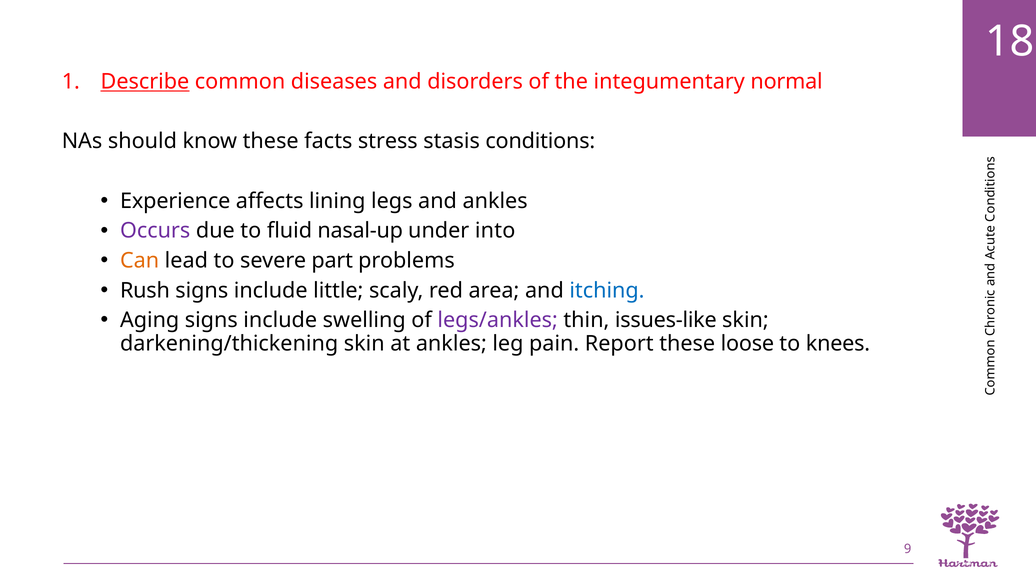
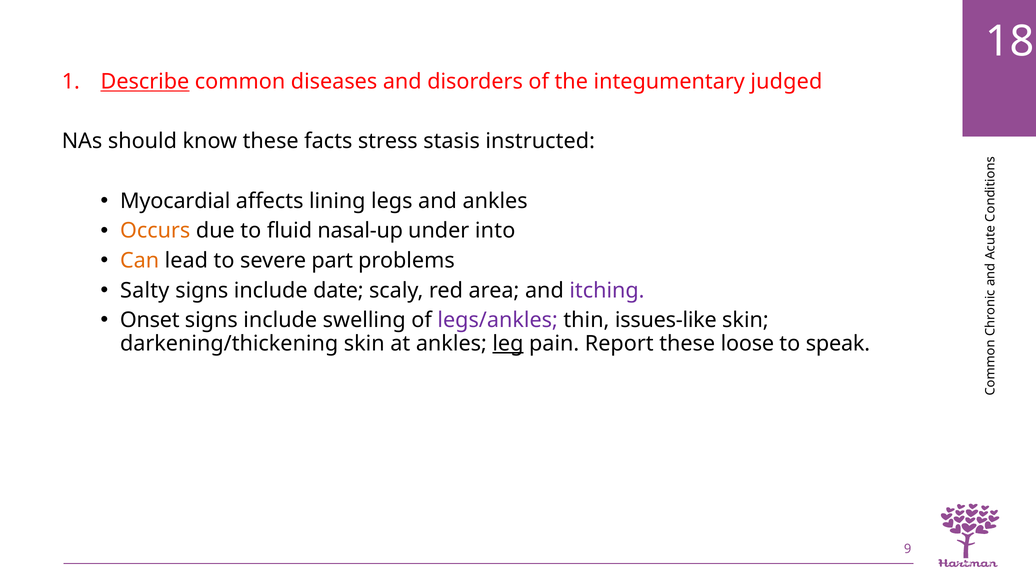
normal: normal -> judged (786, 82)
conditions: conditions -> instructed (540, 141)
Experience: Experience -> Myocardial (175, 201)
Occurs colour: purple -> orange (155, 231)
Rush: Rush -> Salty (145, 290)
little: little -> date (338, 290)
itching colour: blue -> purple (607, 290)
Aging: Aging -> Onset (150, 320)
leg underline: none -> present (508, 343)
knees: knees -> speak (838, 343)
